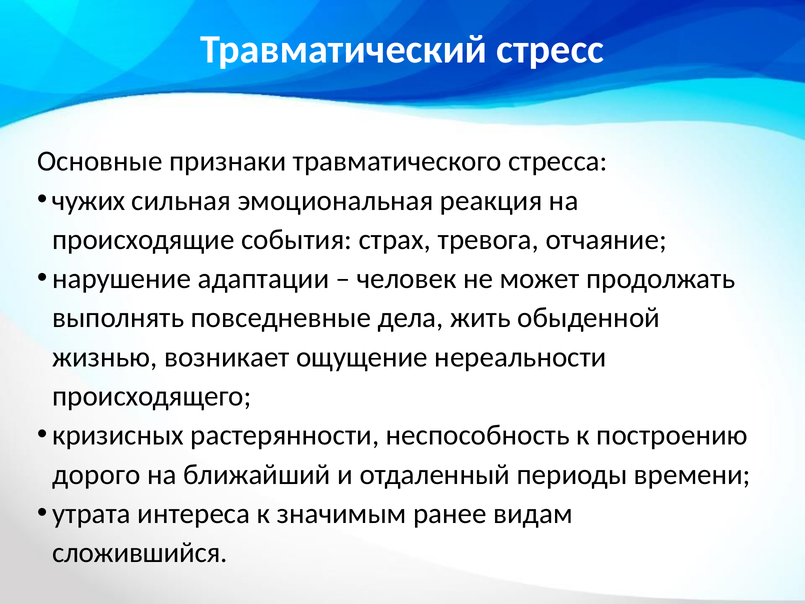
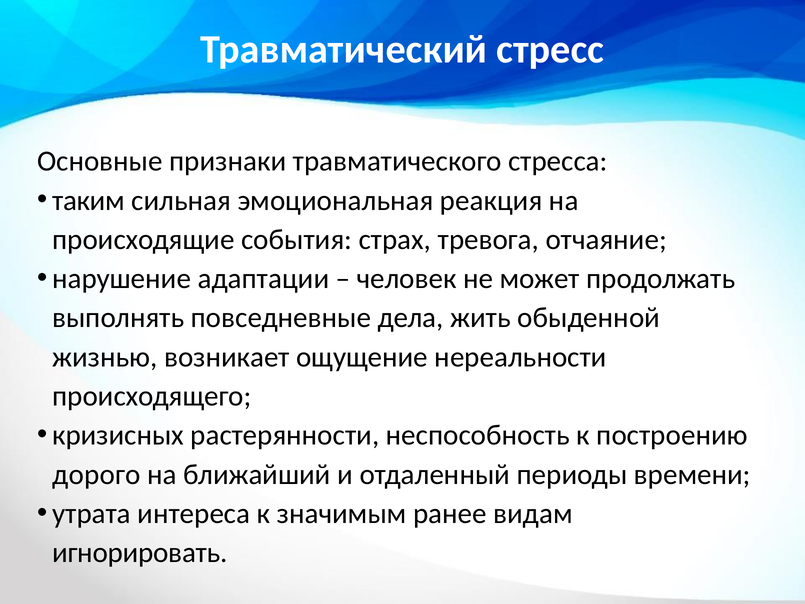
чужих: чужих -> таким (89, 200)
сложившийся: сложившийся -> игнорировать (140, 553)
